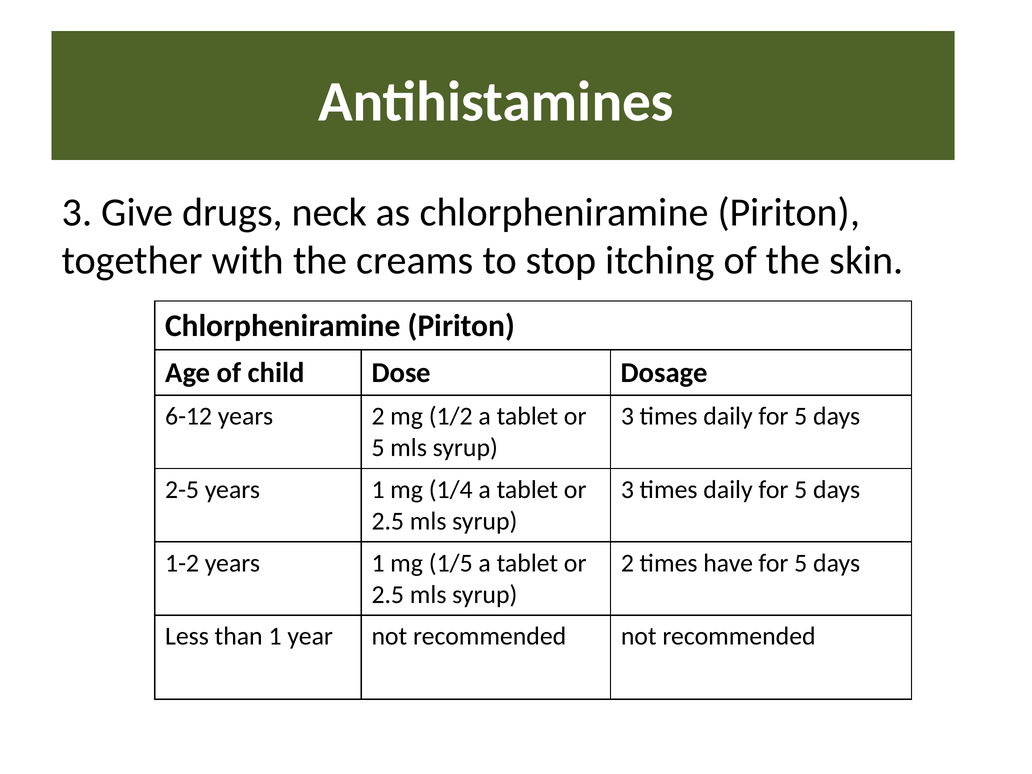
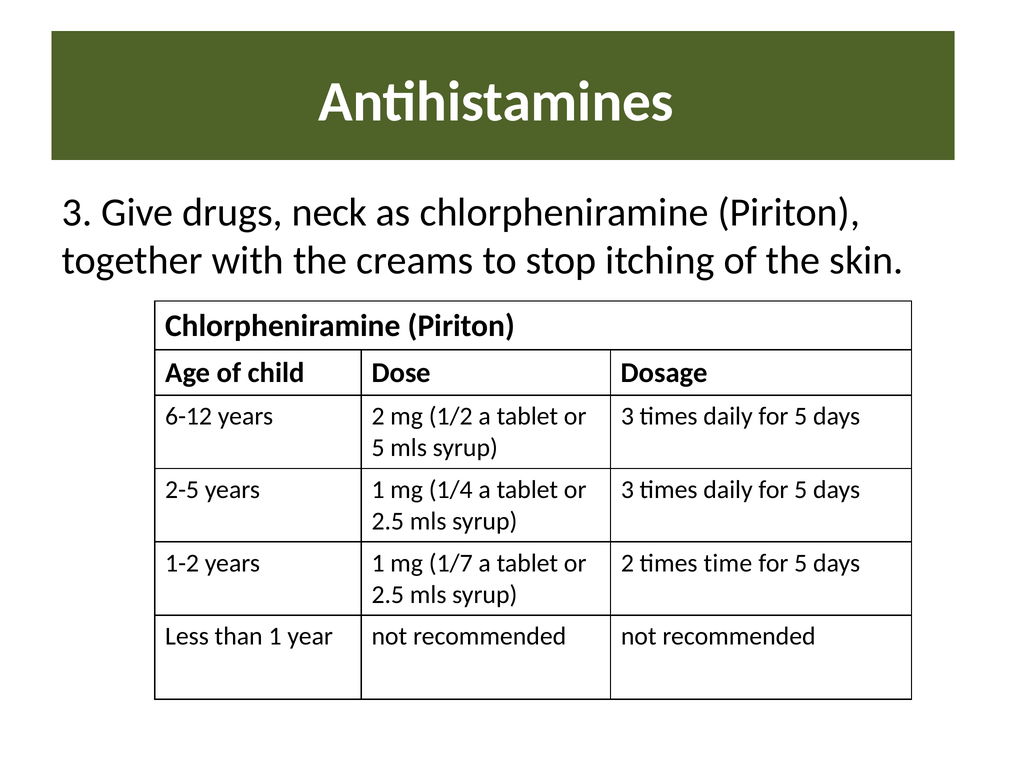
1/5: 1/5 -> 1/7 (451, 563)
have: have -> time (728, 563)
